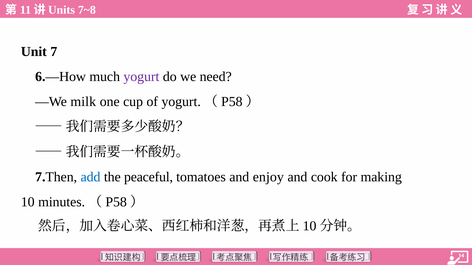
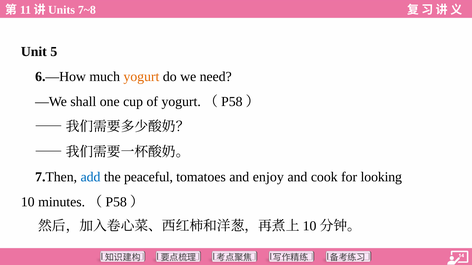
7: 7 -> 5 (54, 52)
yogurt colour: purple -> orange (141, 77)
milk: milk -> shall (83, 102)
making: making -> looking (381, 177)
